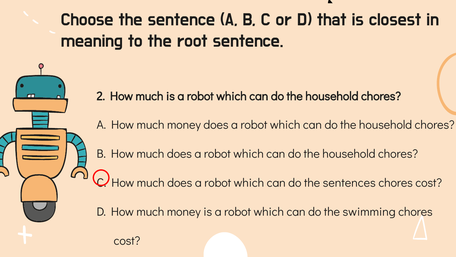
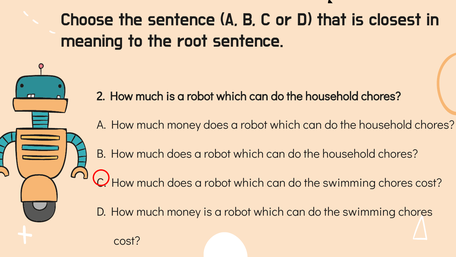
sentences: sentences -> swimming (349, 183)
